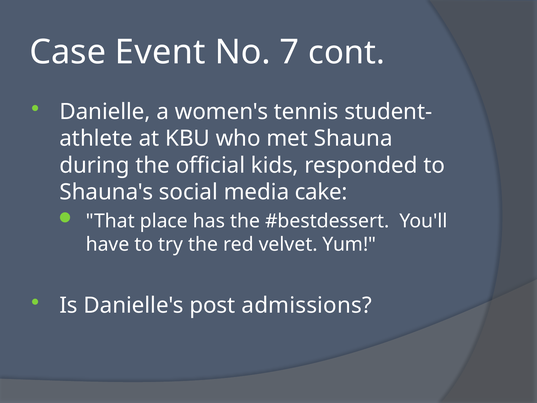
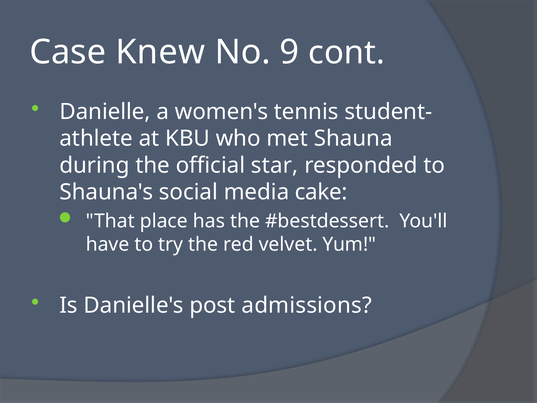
Event: Event -> Knew (160, 52)
7: 7 -> 9 (289, 52)
kids: kids -> star (275, 165)
